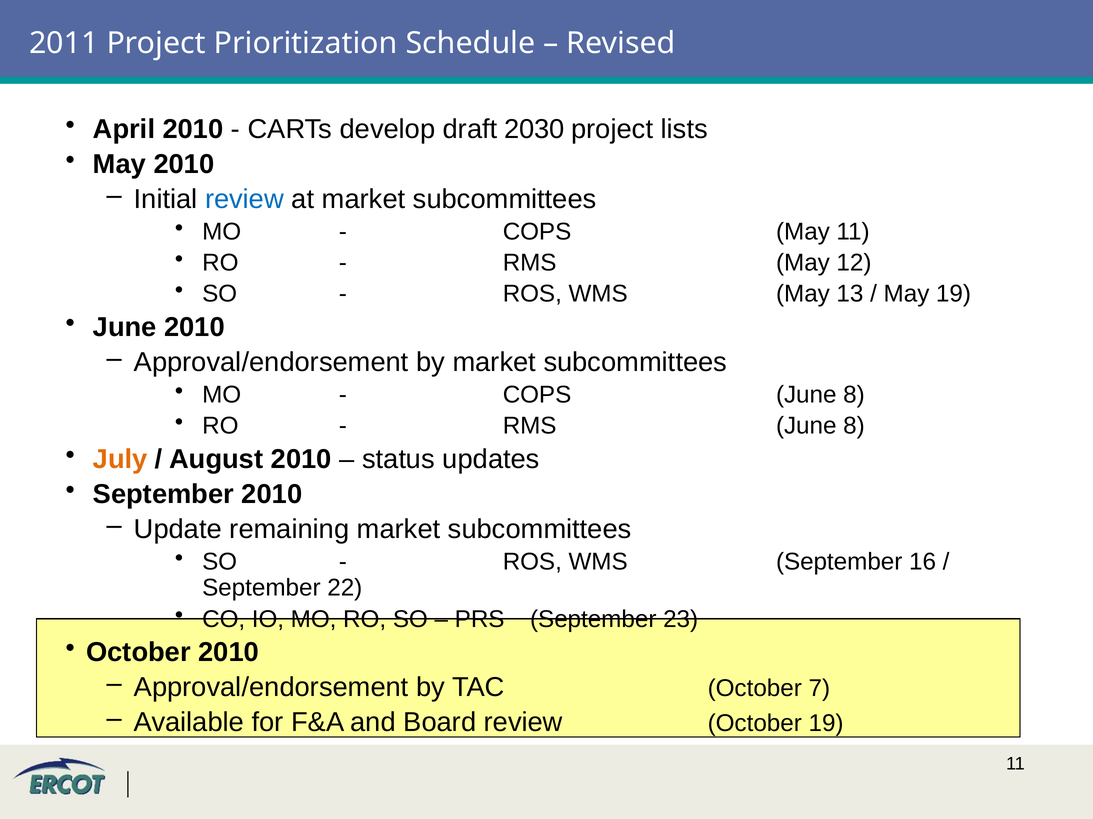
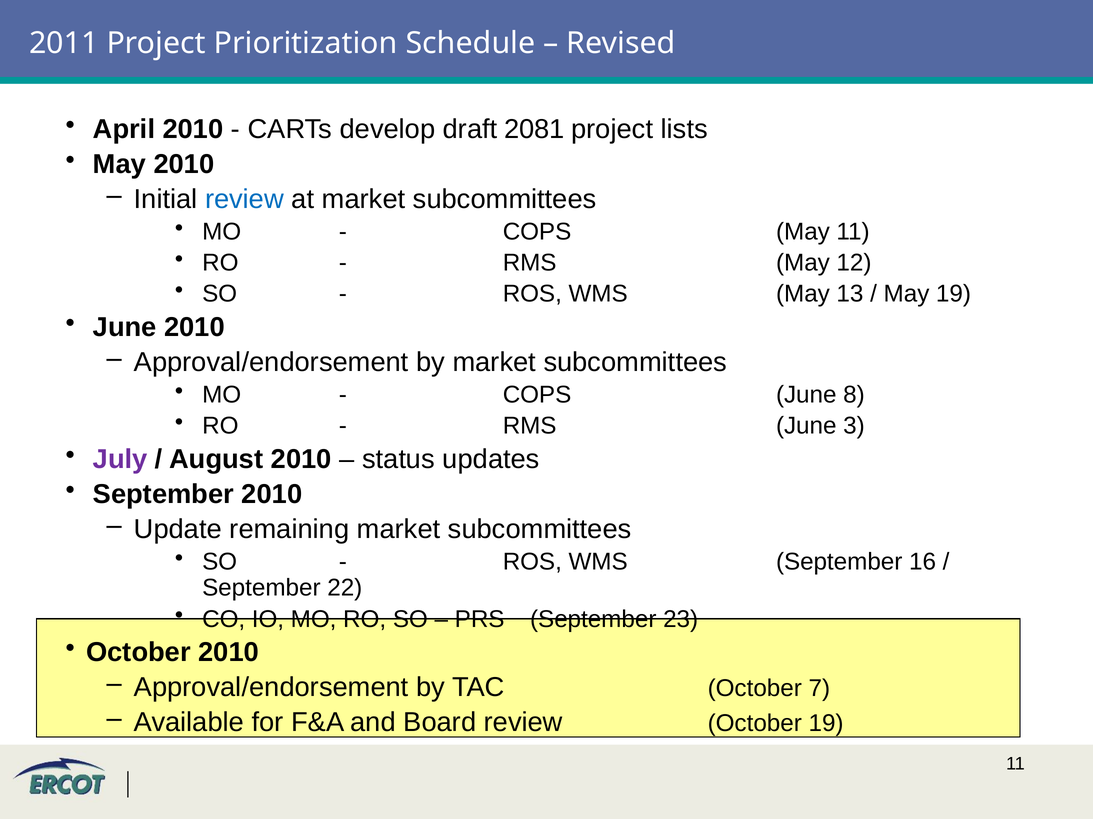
2030: 2030 -> 2081 (534, 129)
RMS June 8: 8 -> 3 (854, 426)
July colour: orange -> purple (120, 460)
